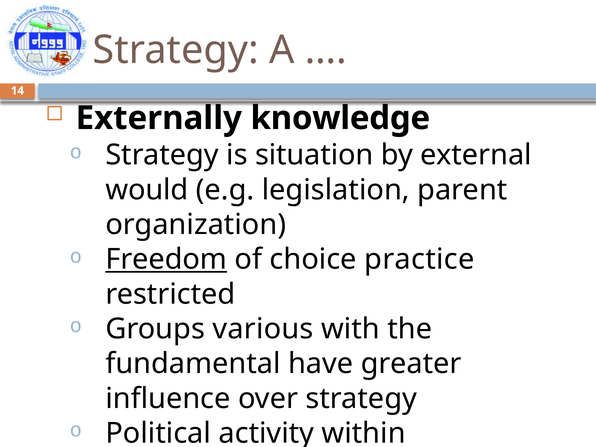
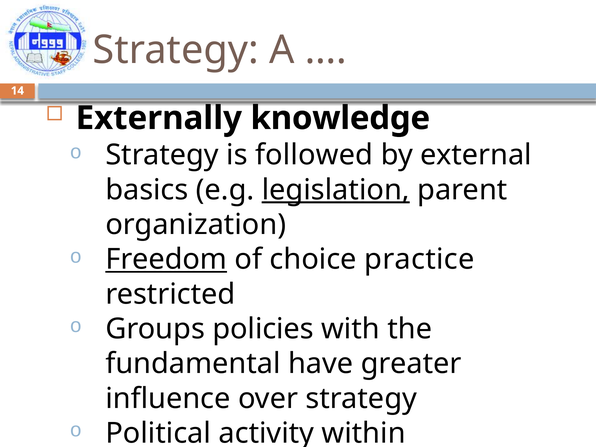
situation: situation -> followed (314, 155)
would: would -> basics (147, 190)
legislation underline: none -> present (336, 190)
various: various -> policies (263, 329)
